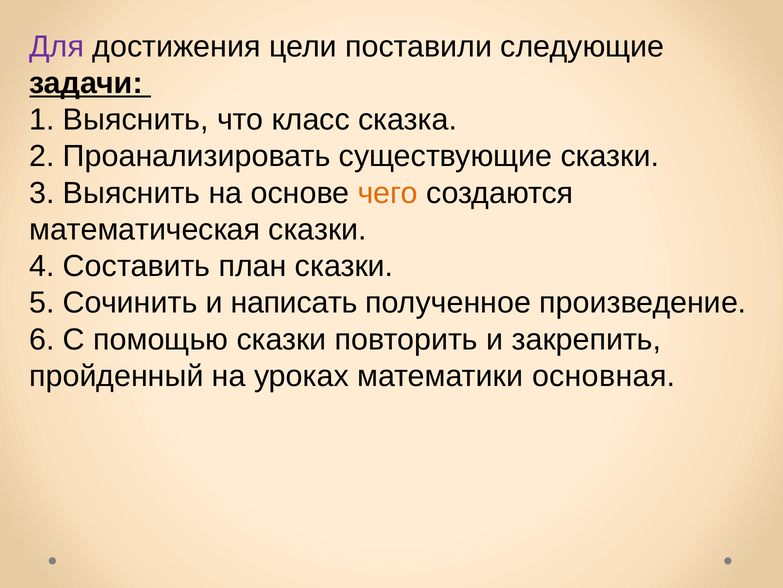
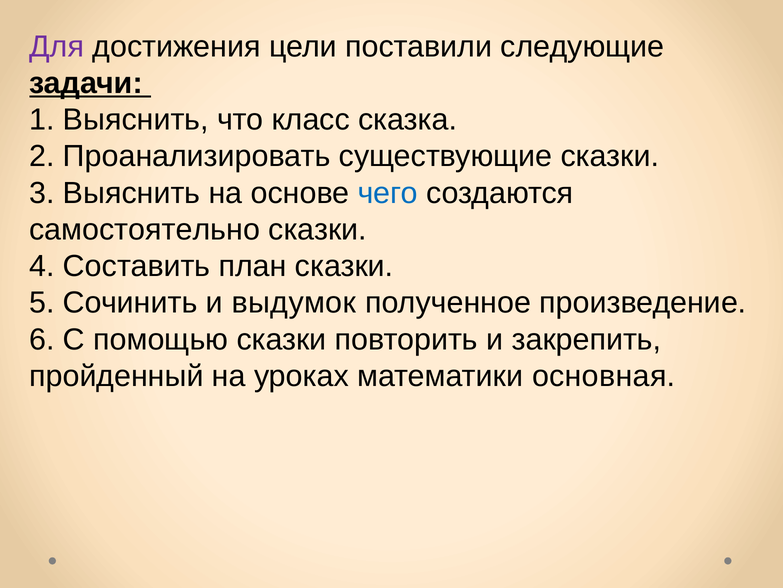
чего colour: orange -> blue (388, 193)
математическая: математическая -> самостоятельно (145, 229)
написать: написать -> выдумок (294, 302)
